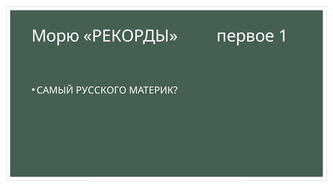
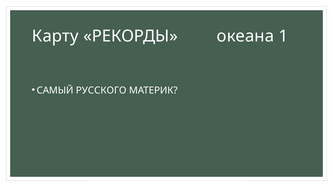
Морю: Морю -> Карту (55, 36)
первое: первое -> океана (245, 36)
